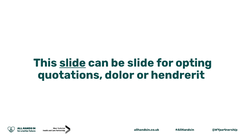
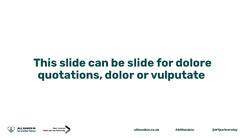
slide underline: present -> none (73, 63)
opting: opting -> dolore (194, 63)
hendrerit: hendrerit -> vulputate (178, 75)
